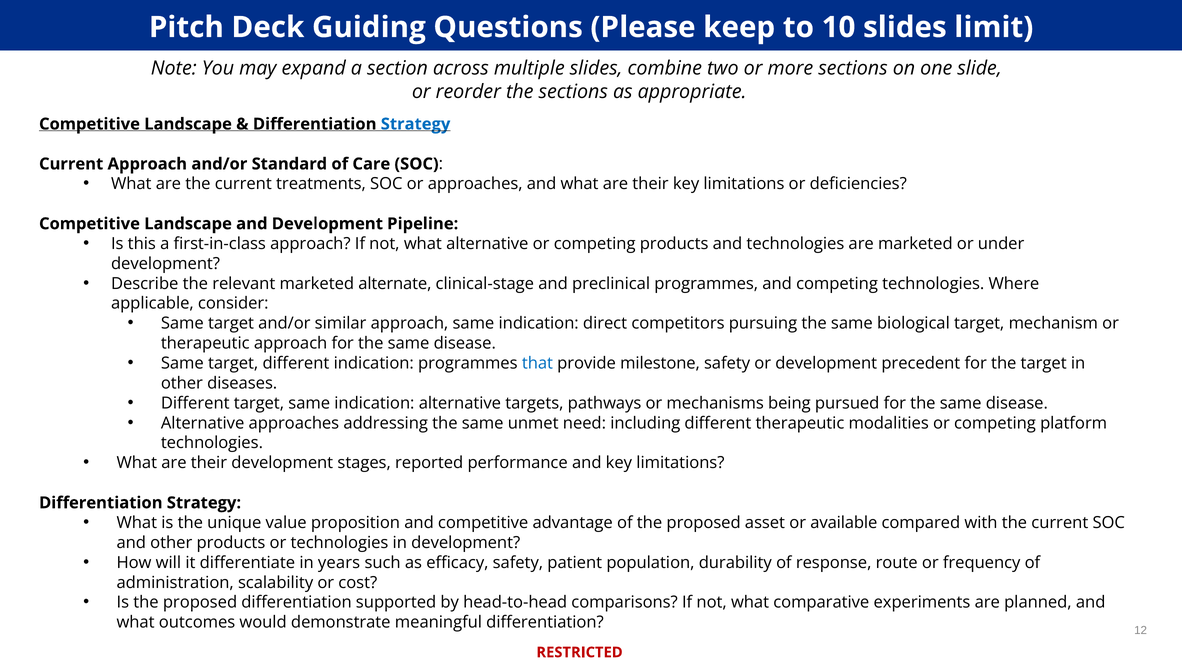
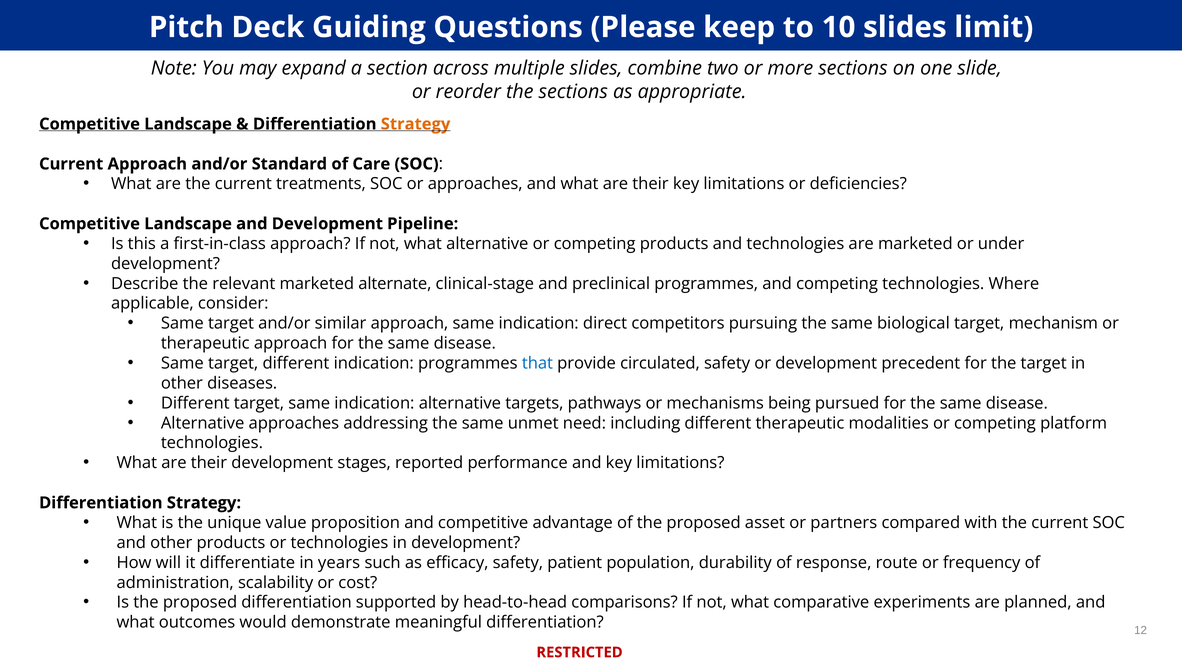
Strategy colour: blue -> orange (416, 124)
milestone: milestone -> circulated (660, 363)
available: available -> partners (844, 523)
